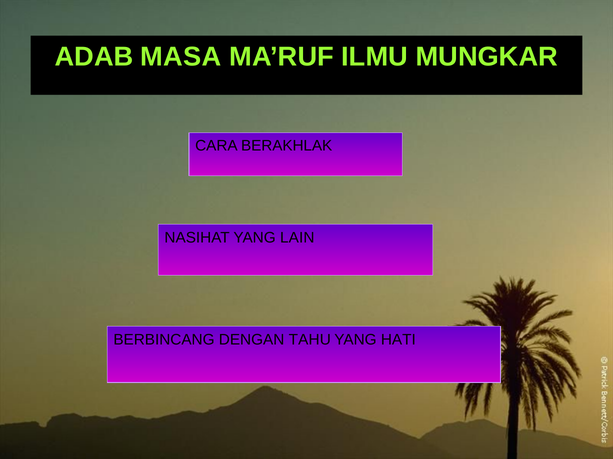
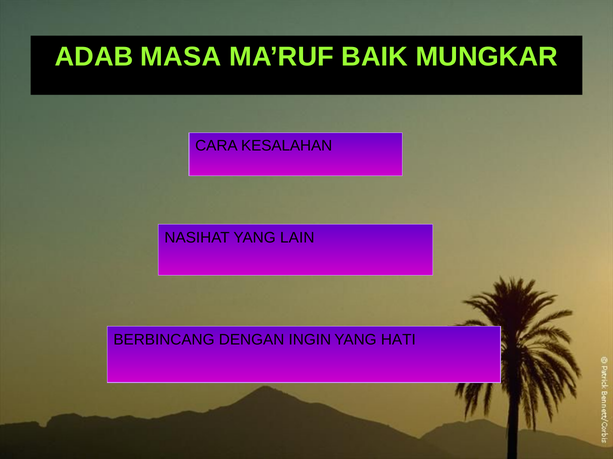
ILMU: ILMU -> BAIK (375, 57)
BERAKHLAK: BERAKHLAK -> KESALAHAN (287, 146)
TAHU: TAHU -> INGIN (310, 340)
